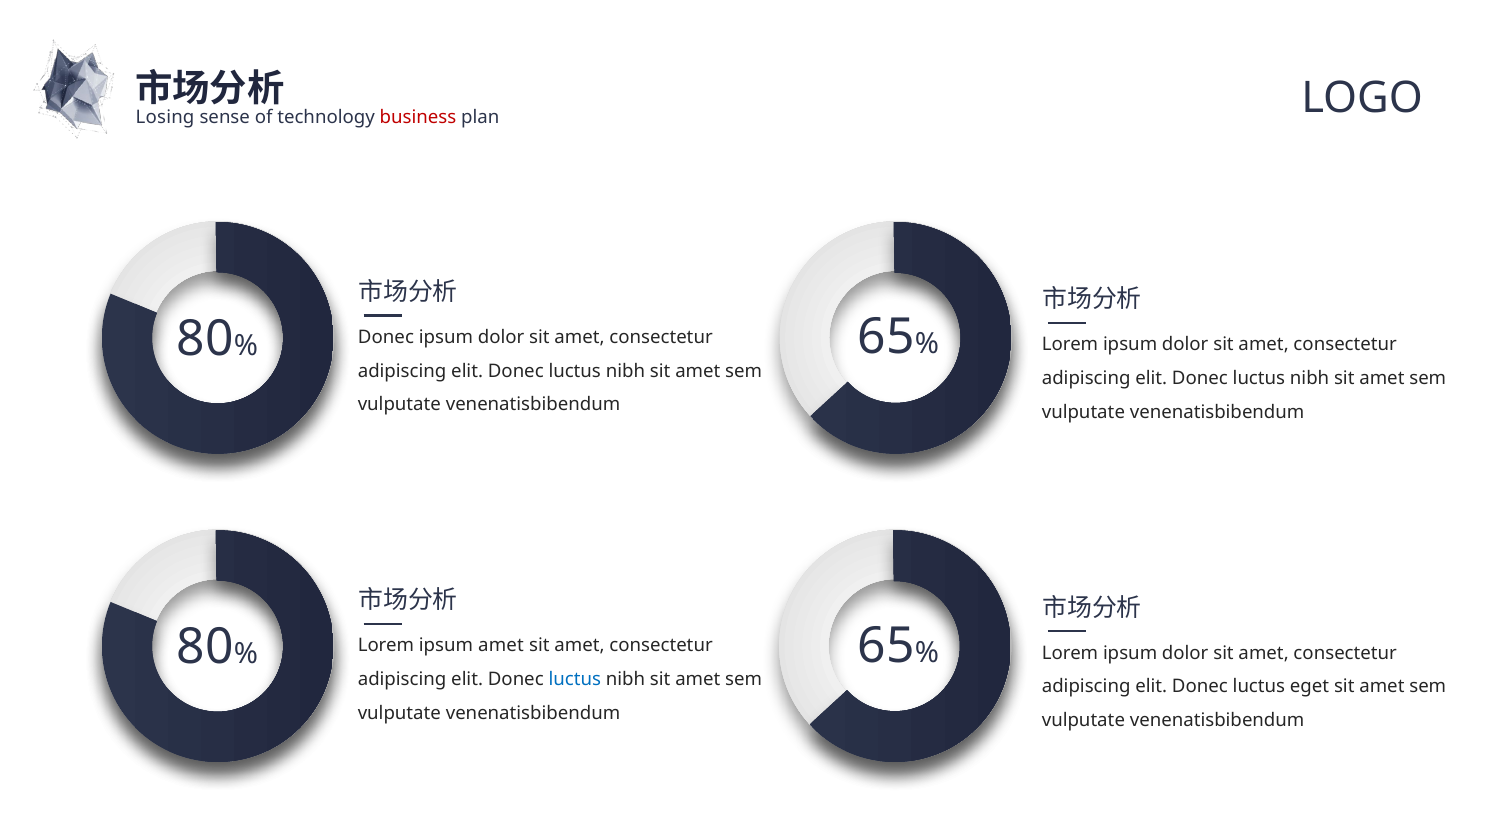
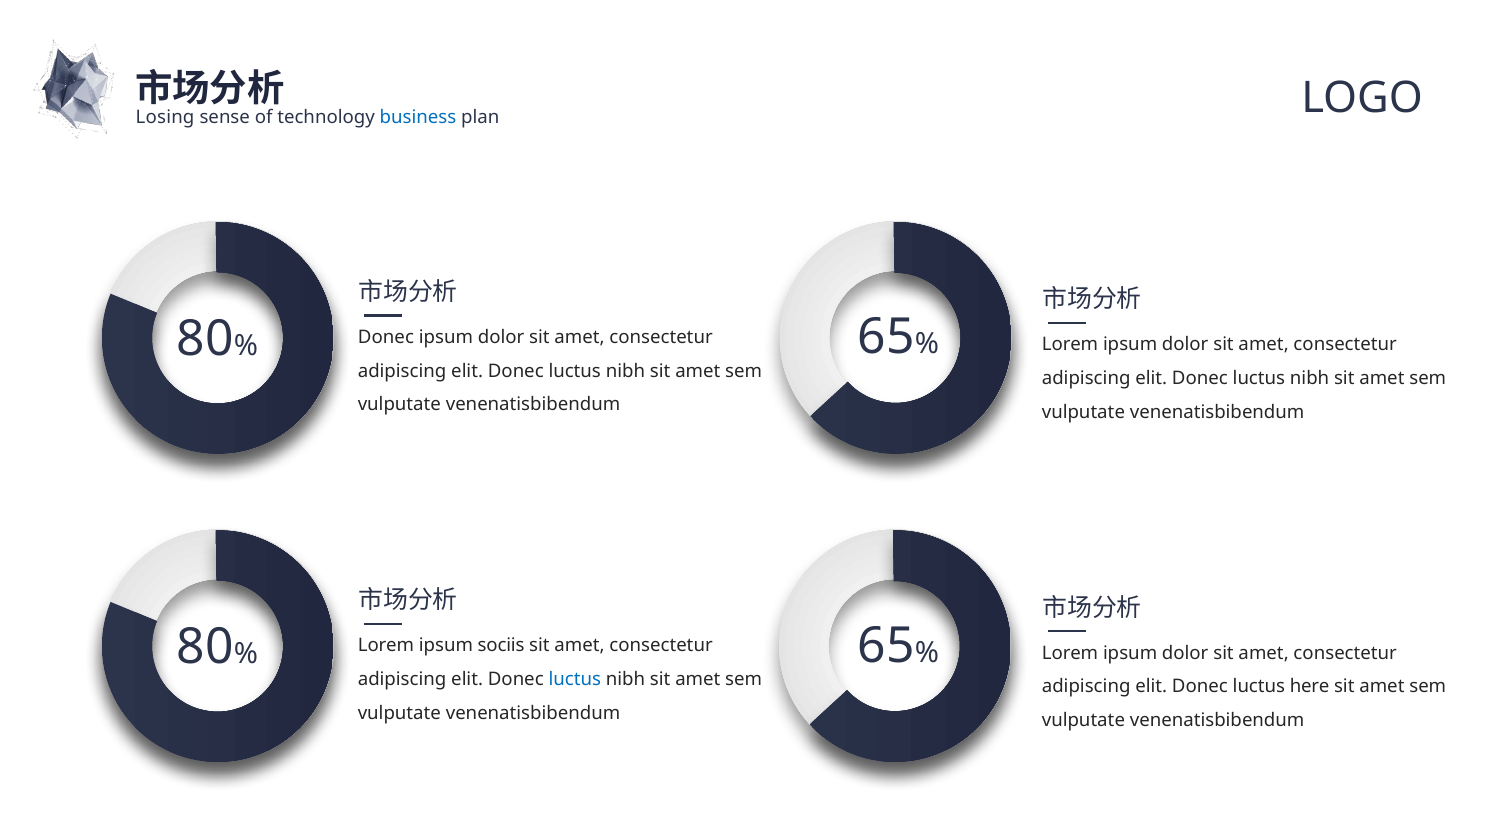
business colour: red -> blue (418, 117)
ipsum amet: amet -> sociis (501, 646)
eget: eget -> here (1310, 686)
